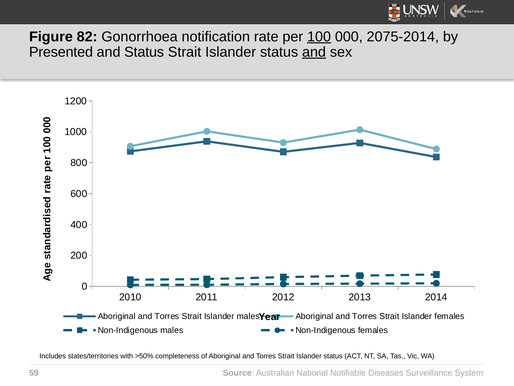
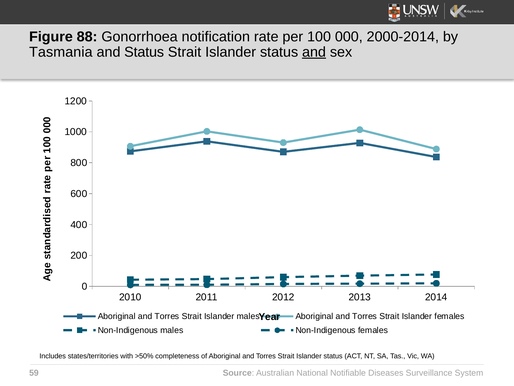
82: 82 -> 88 (87, 37)
100 underline: present -> none (319, 37)
2075-2014: 2075-2014 -> 2000-2014 (403, 37)
Presented: Presented -> Tasmania (61, 52)
